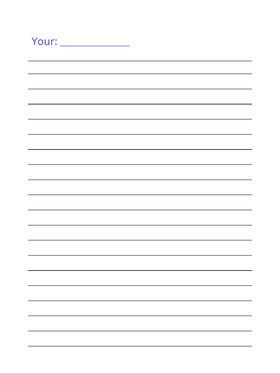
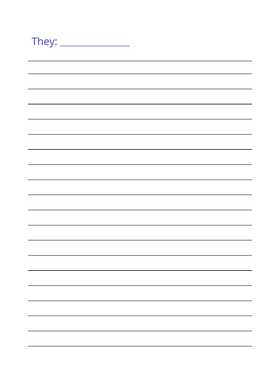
Your: Your -> They (45, 42)
